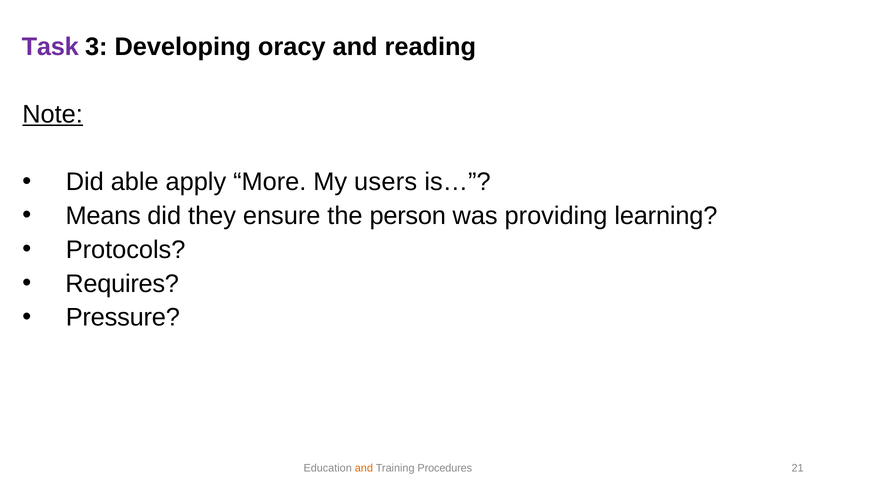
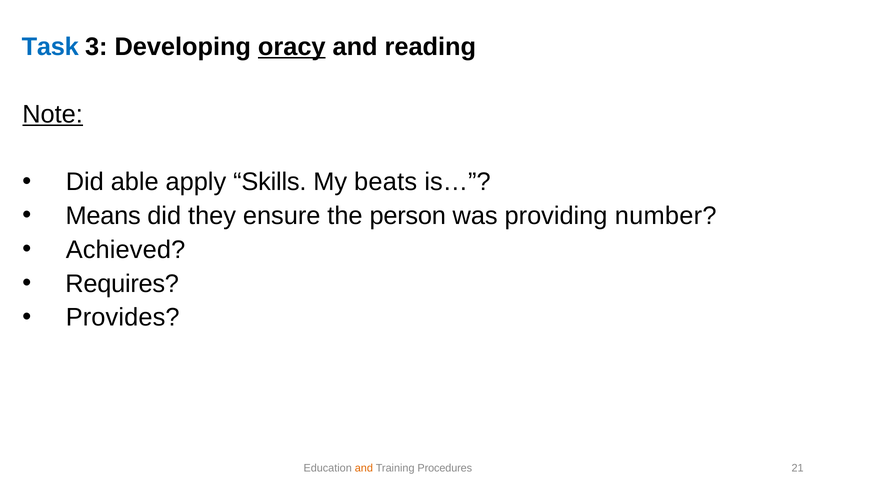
Task colour: purple -> blue (50, 47)
oracy underline: none -> present (292, 47)
More: More -> Skills (270, 182)
users: users -> beats (386, 182)
learning: learning -> number (666, 216)
Protocols: Protocols -> Achieved (126, 250)
Pressure: Pressure -> Provides (123, 317)
